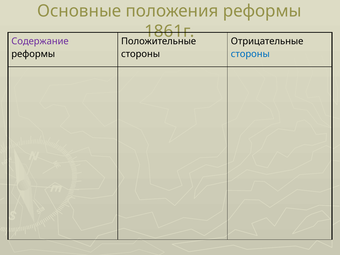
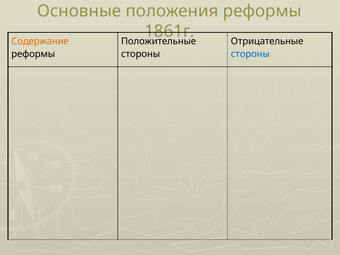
Содержание colour: purple -> orange (40, 41)
